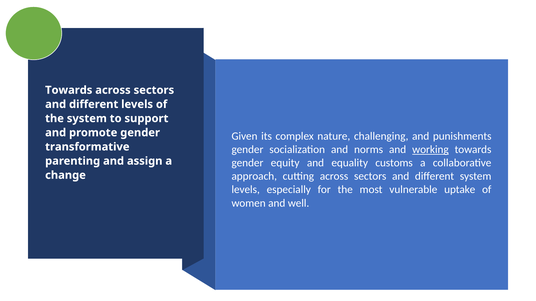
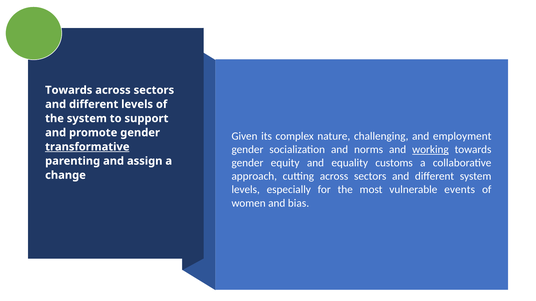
punishments: punishments -> employment (462, 136)
transformative underline: none -> present (87, 147)
uptake: uptake -> events (460, 190)
well: well -> bias (299, 203)
